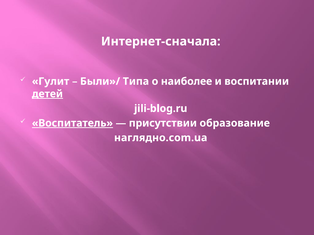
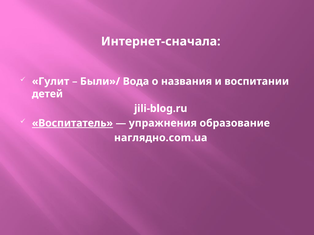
Типа: Типа -> Вода (136, 82)
наиболее: наиболее -> названия (186, 82)
детей underline: present -> none (47, 94)
присутствии: присутствии -> упражнения (163, 123)
